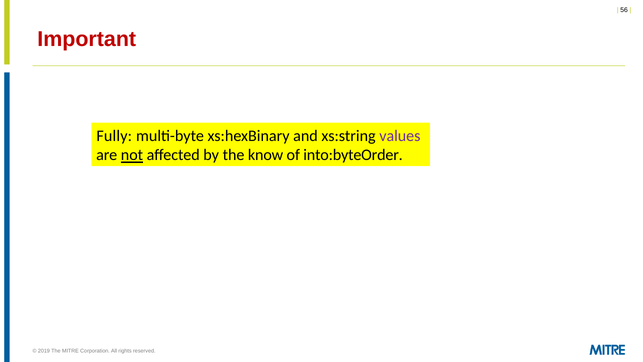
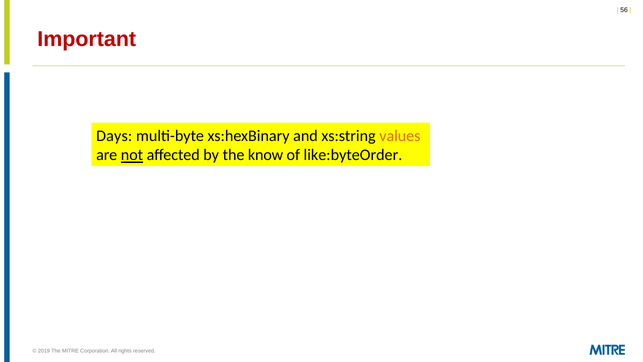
Fully: Fully -> Days (114, 136)
values colour: purple -> orange (400, 136)
into:byteOrder: into:byteOrder -> like:byteOrder (353, 155)
